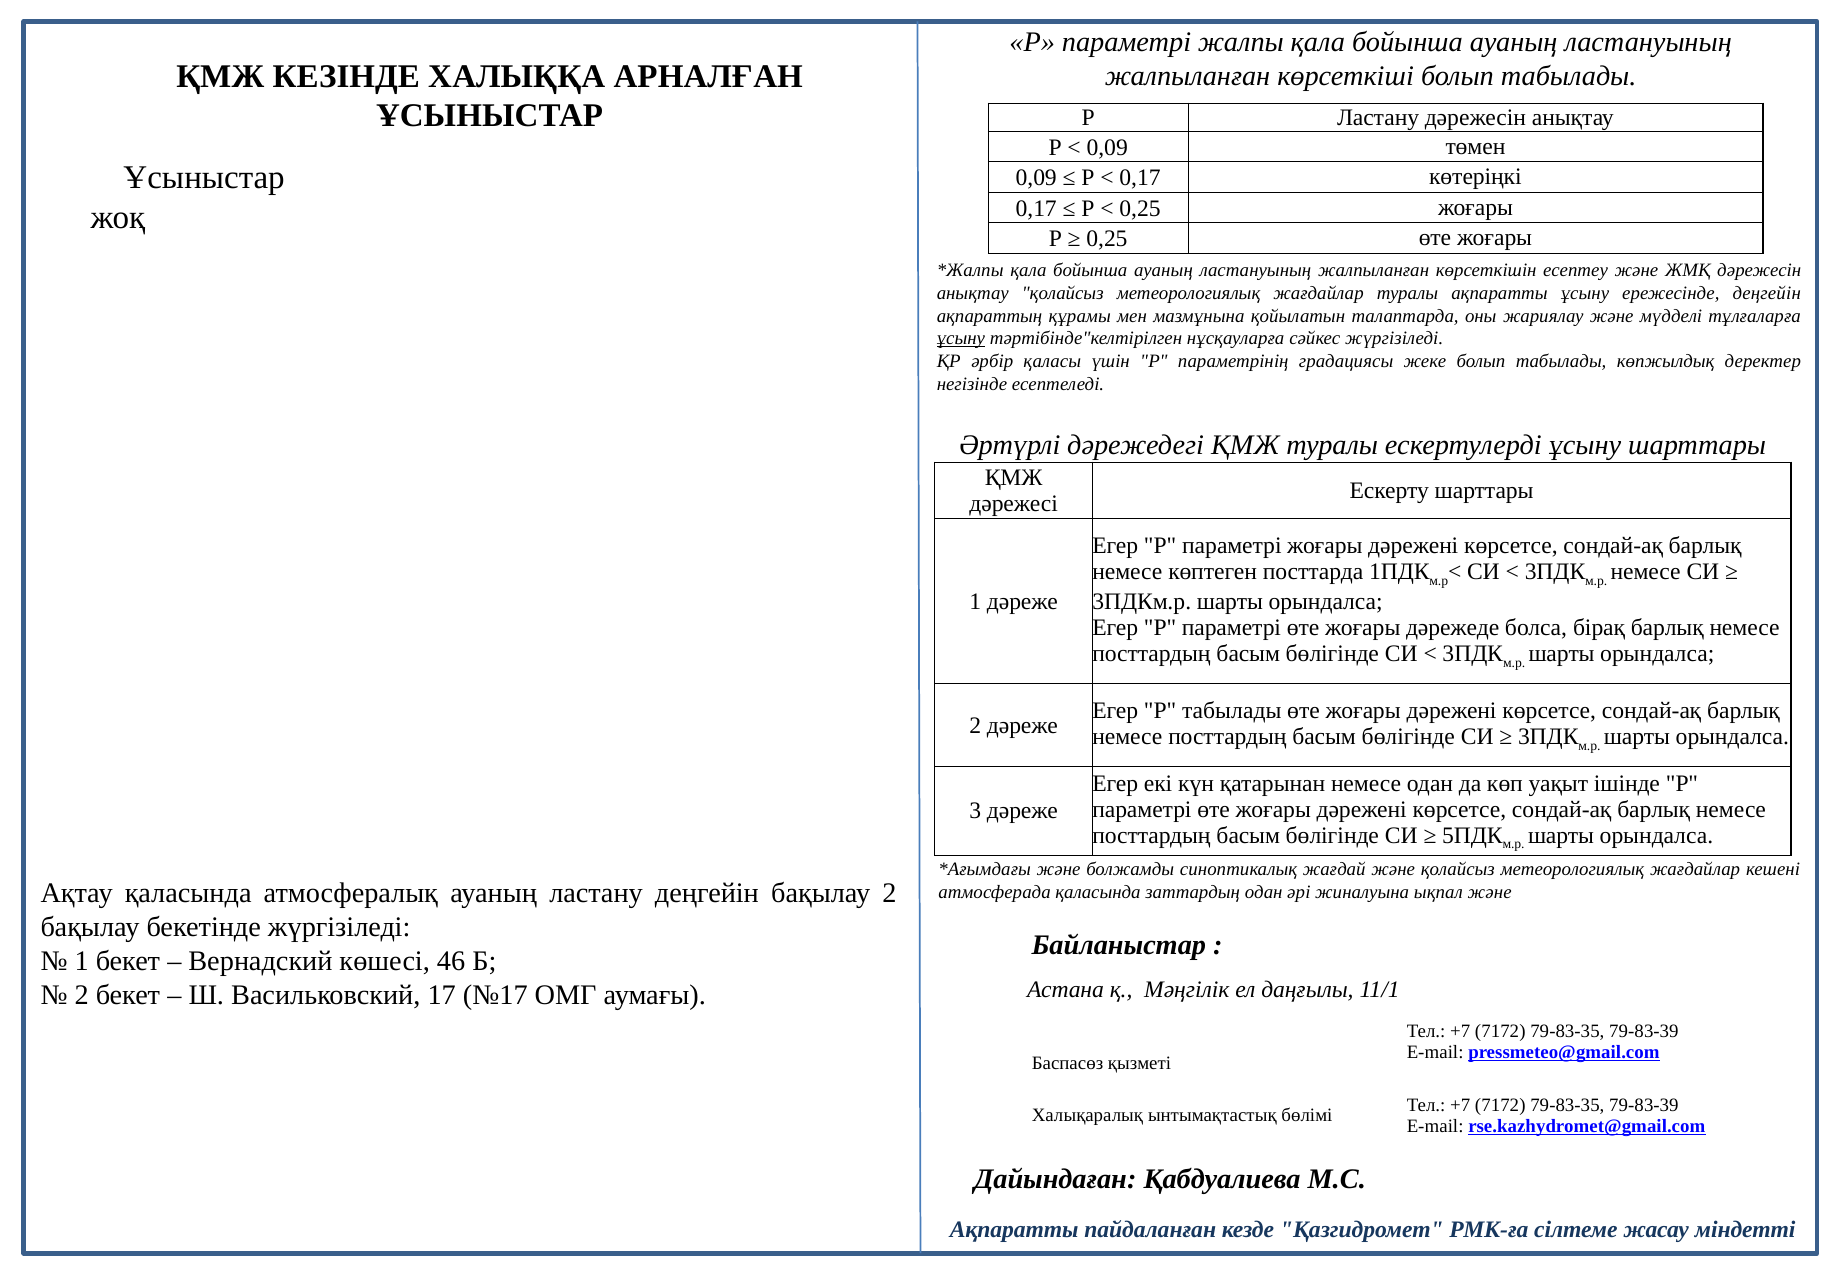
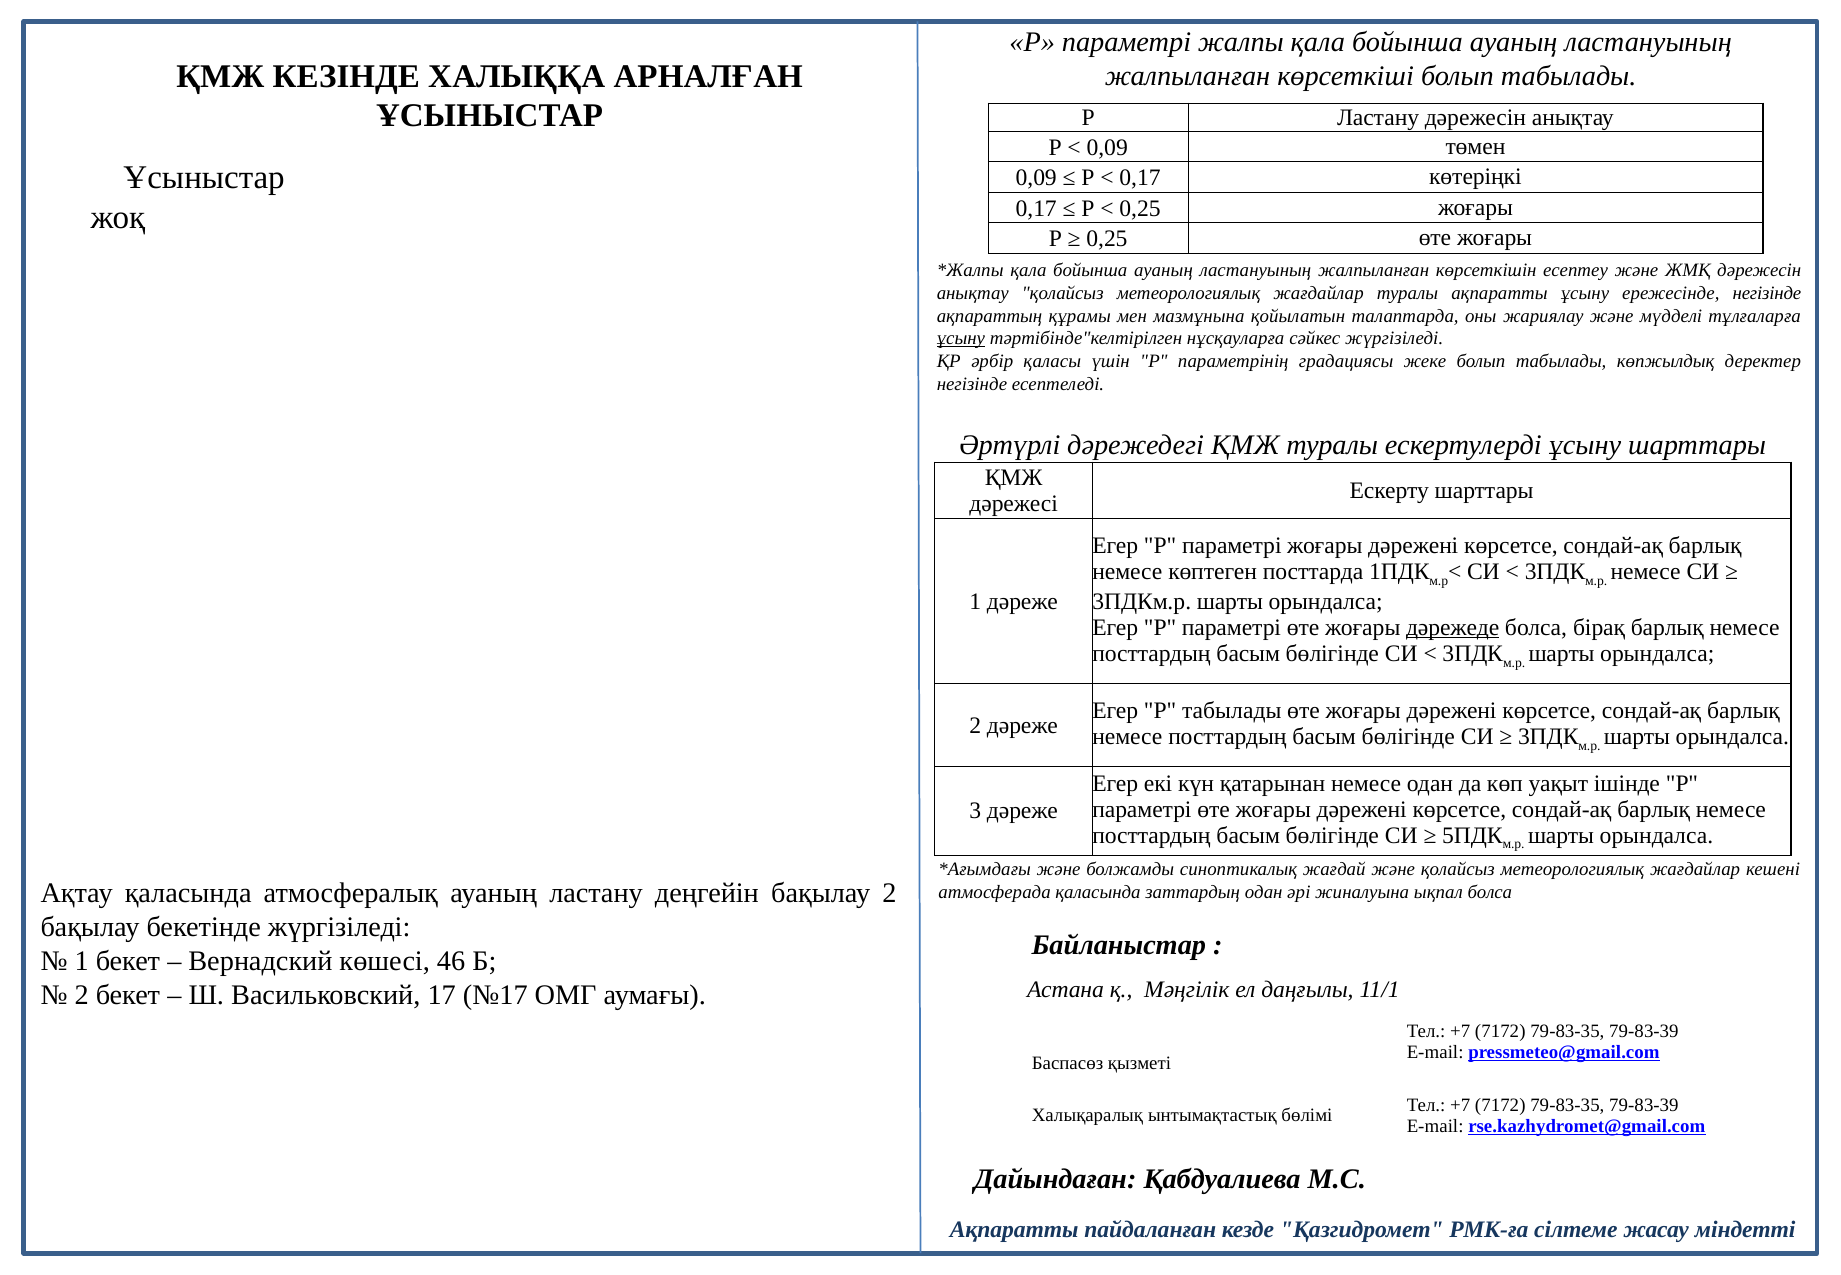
ережесінде деңгейін: деңгейін -> негізінде (1767, 293)
дәрежеде underline: none -> present (1453, 627)
ықпал және: және -> болса (1490, 891)
